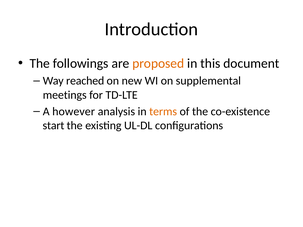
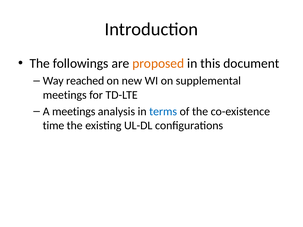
A however: however -> meetings (74, 112)
terms colour: orange -> blue (163, 112)
start: start -> time (53, 126)
